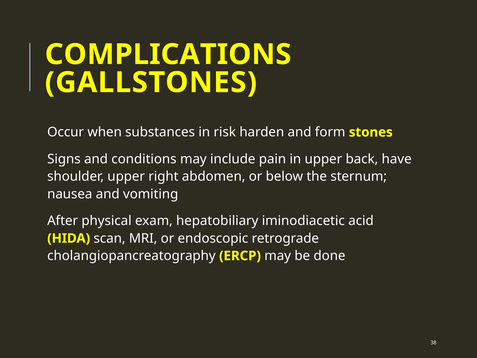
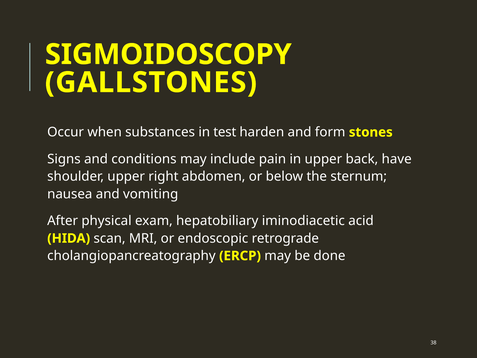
COMPLICATIONS: COMPLICATIONS -> SIGMOIDOSCOPY (168, 54)
risk: risk -> test (225, 132)
